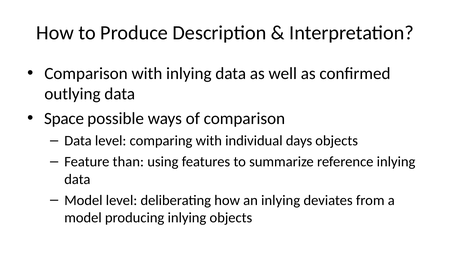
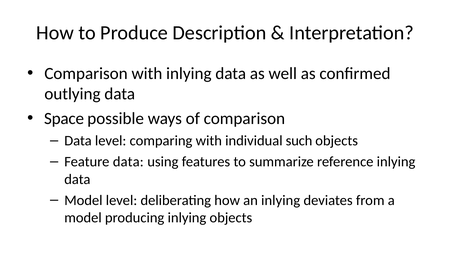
days: days -> such (299, 141)
Feature than: than -> data (128, 162)
